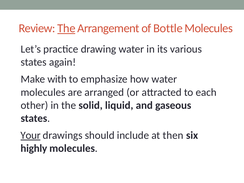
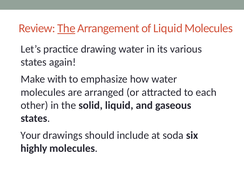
of Bottle: Bottle -> Liquid (168, 28)
Your underline: present -> none (31, 135)
then: then -> soda (173, 135)
